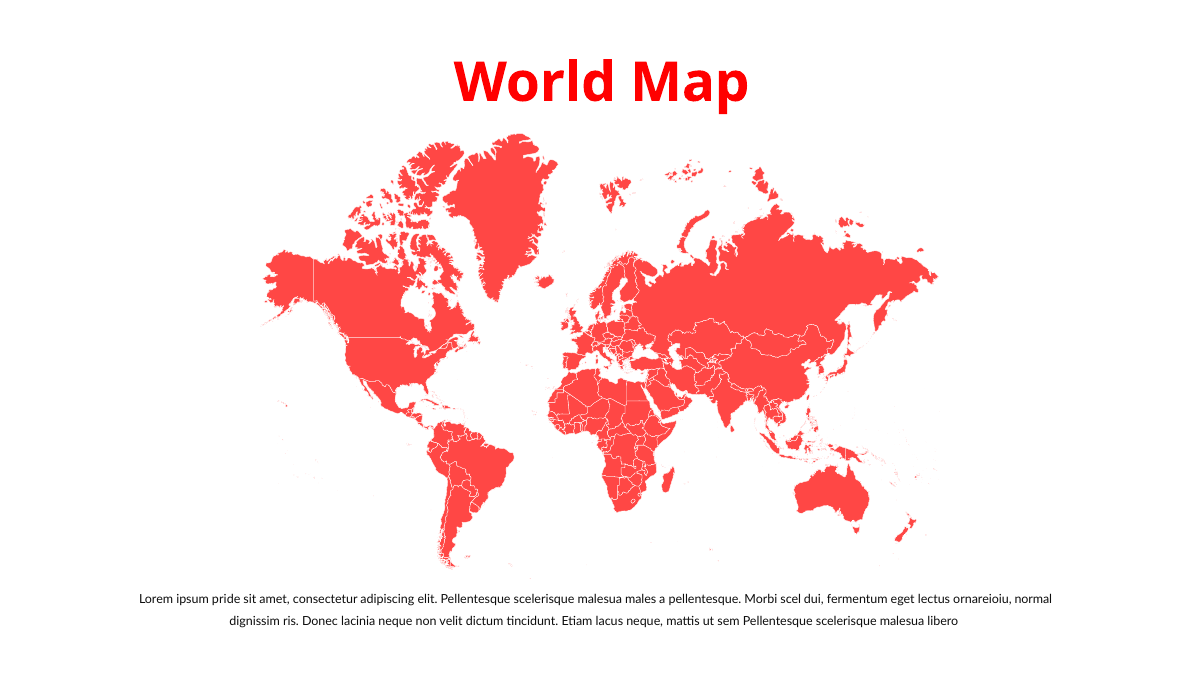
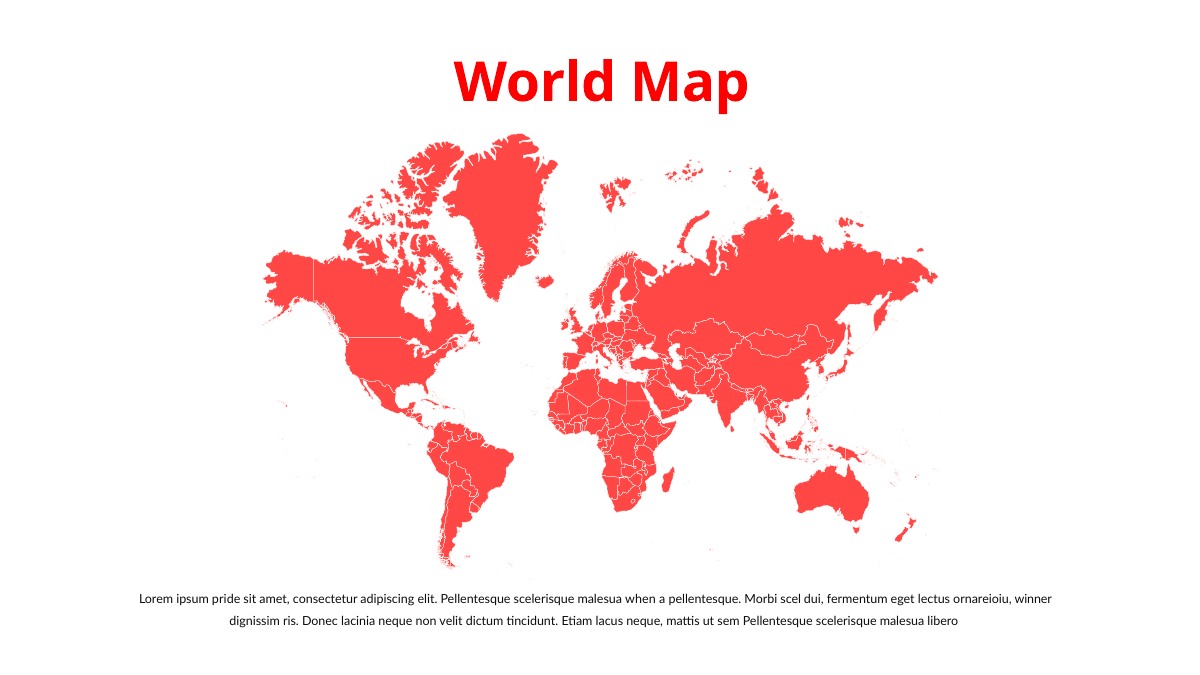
males: males -> when (641, 599)
normal: normal -> winner (1033, 599)
